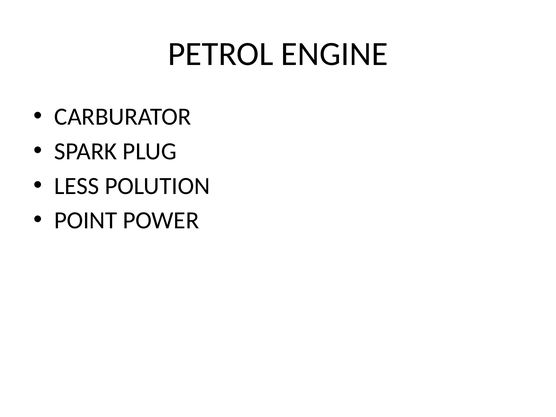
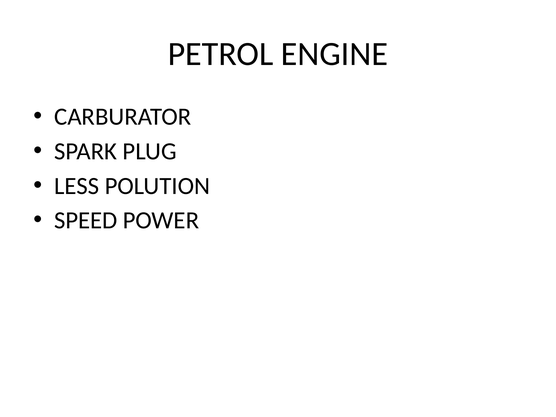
POINT: POINT -> SPEED (86, 220)
